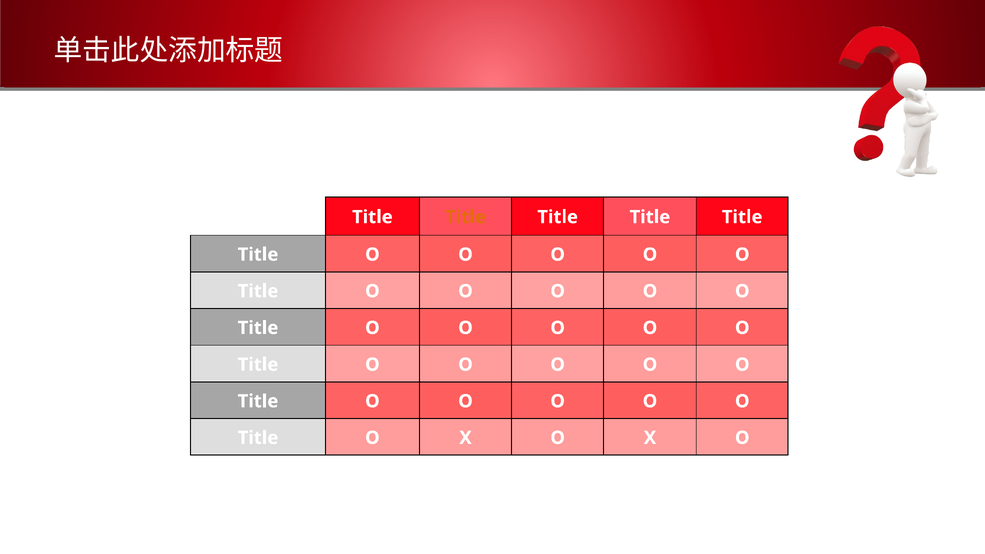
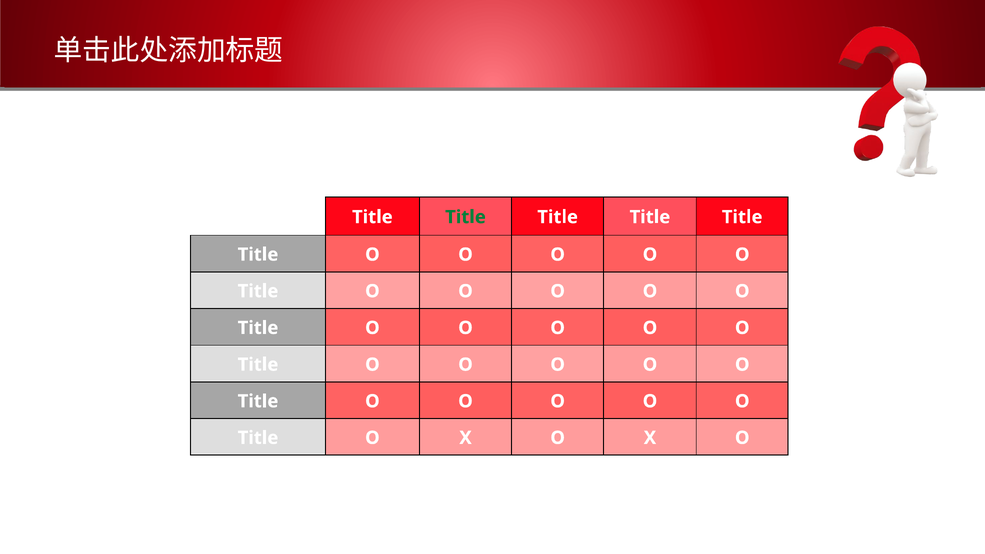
Title colour: orange -> green (465, 217)
